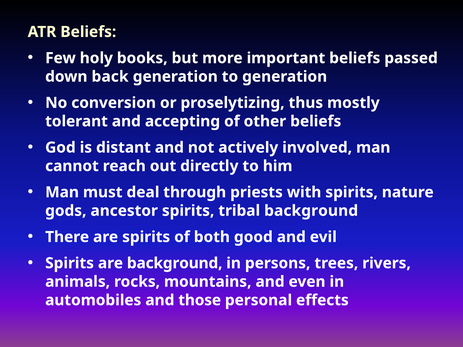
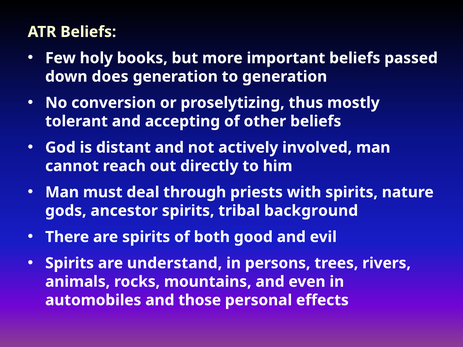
back: back -> does (110, 77)
are background: background -> understand (175, 263)
